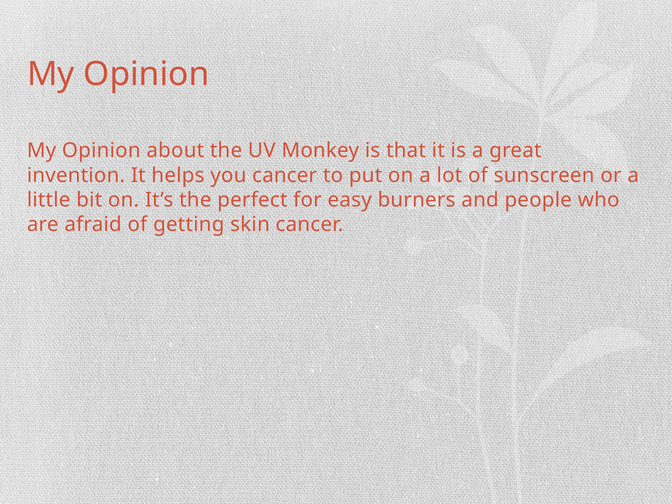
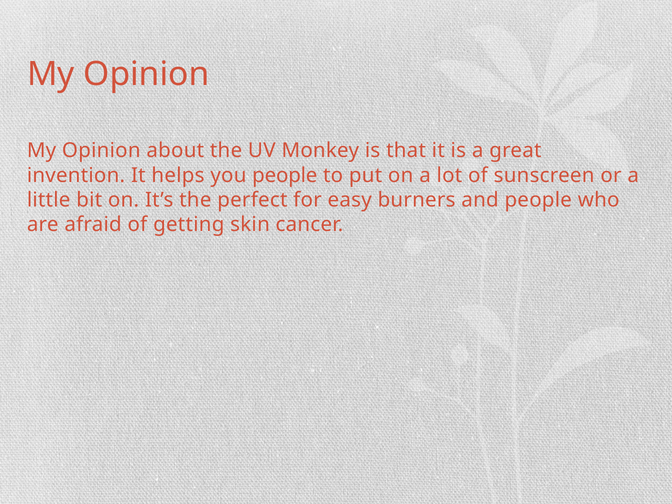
you cancer: cancer -> people (285, 175)
